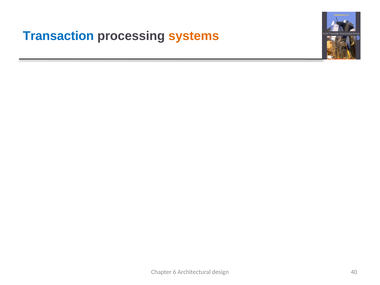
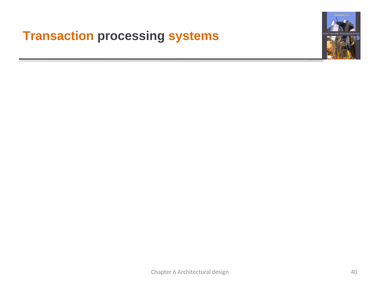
Transaction colour: blue -> orange (58, 36)
